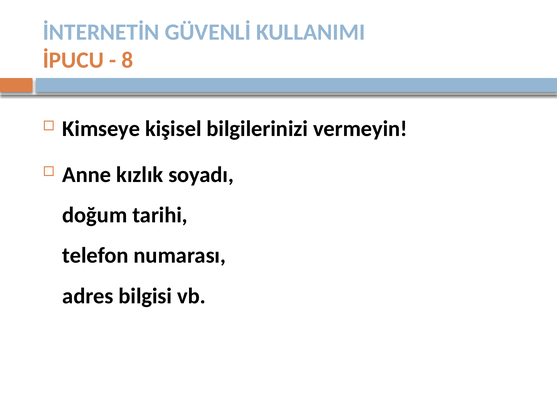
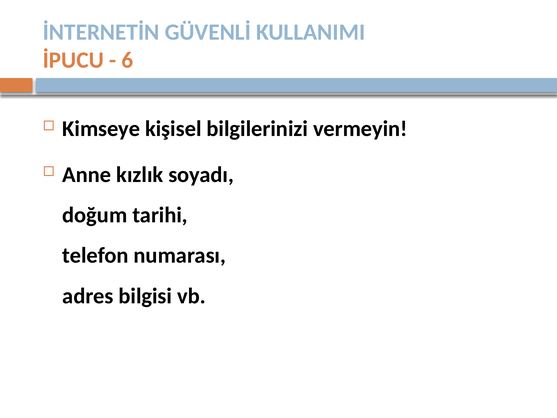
8: 8 -> 6 (127, 60)
